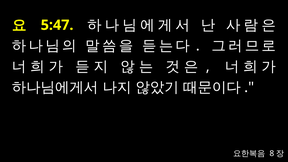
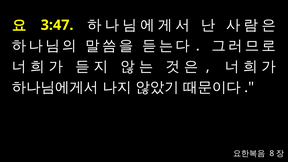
5:47: 5:47 -> 3:47 (57, 25)
